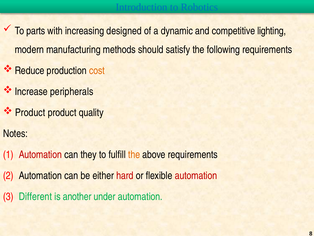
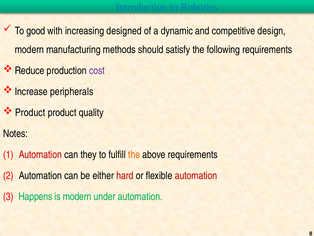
parts: parts -> good (36, 31)
lighting: lighting -> design (272, 31)
cost colour: orange -> purple (97, 71)
Different: Different -> Happens (35, 196)
is another: another -> modern (77, 196)
